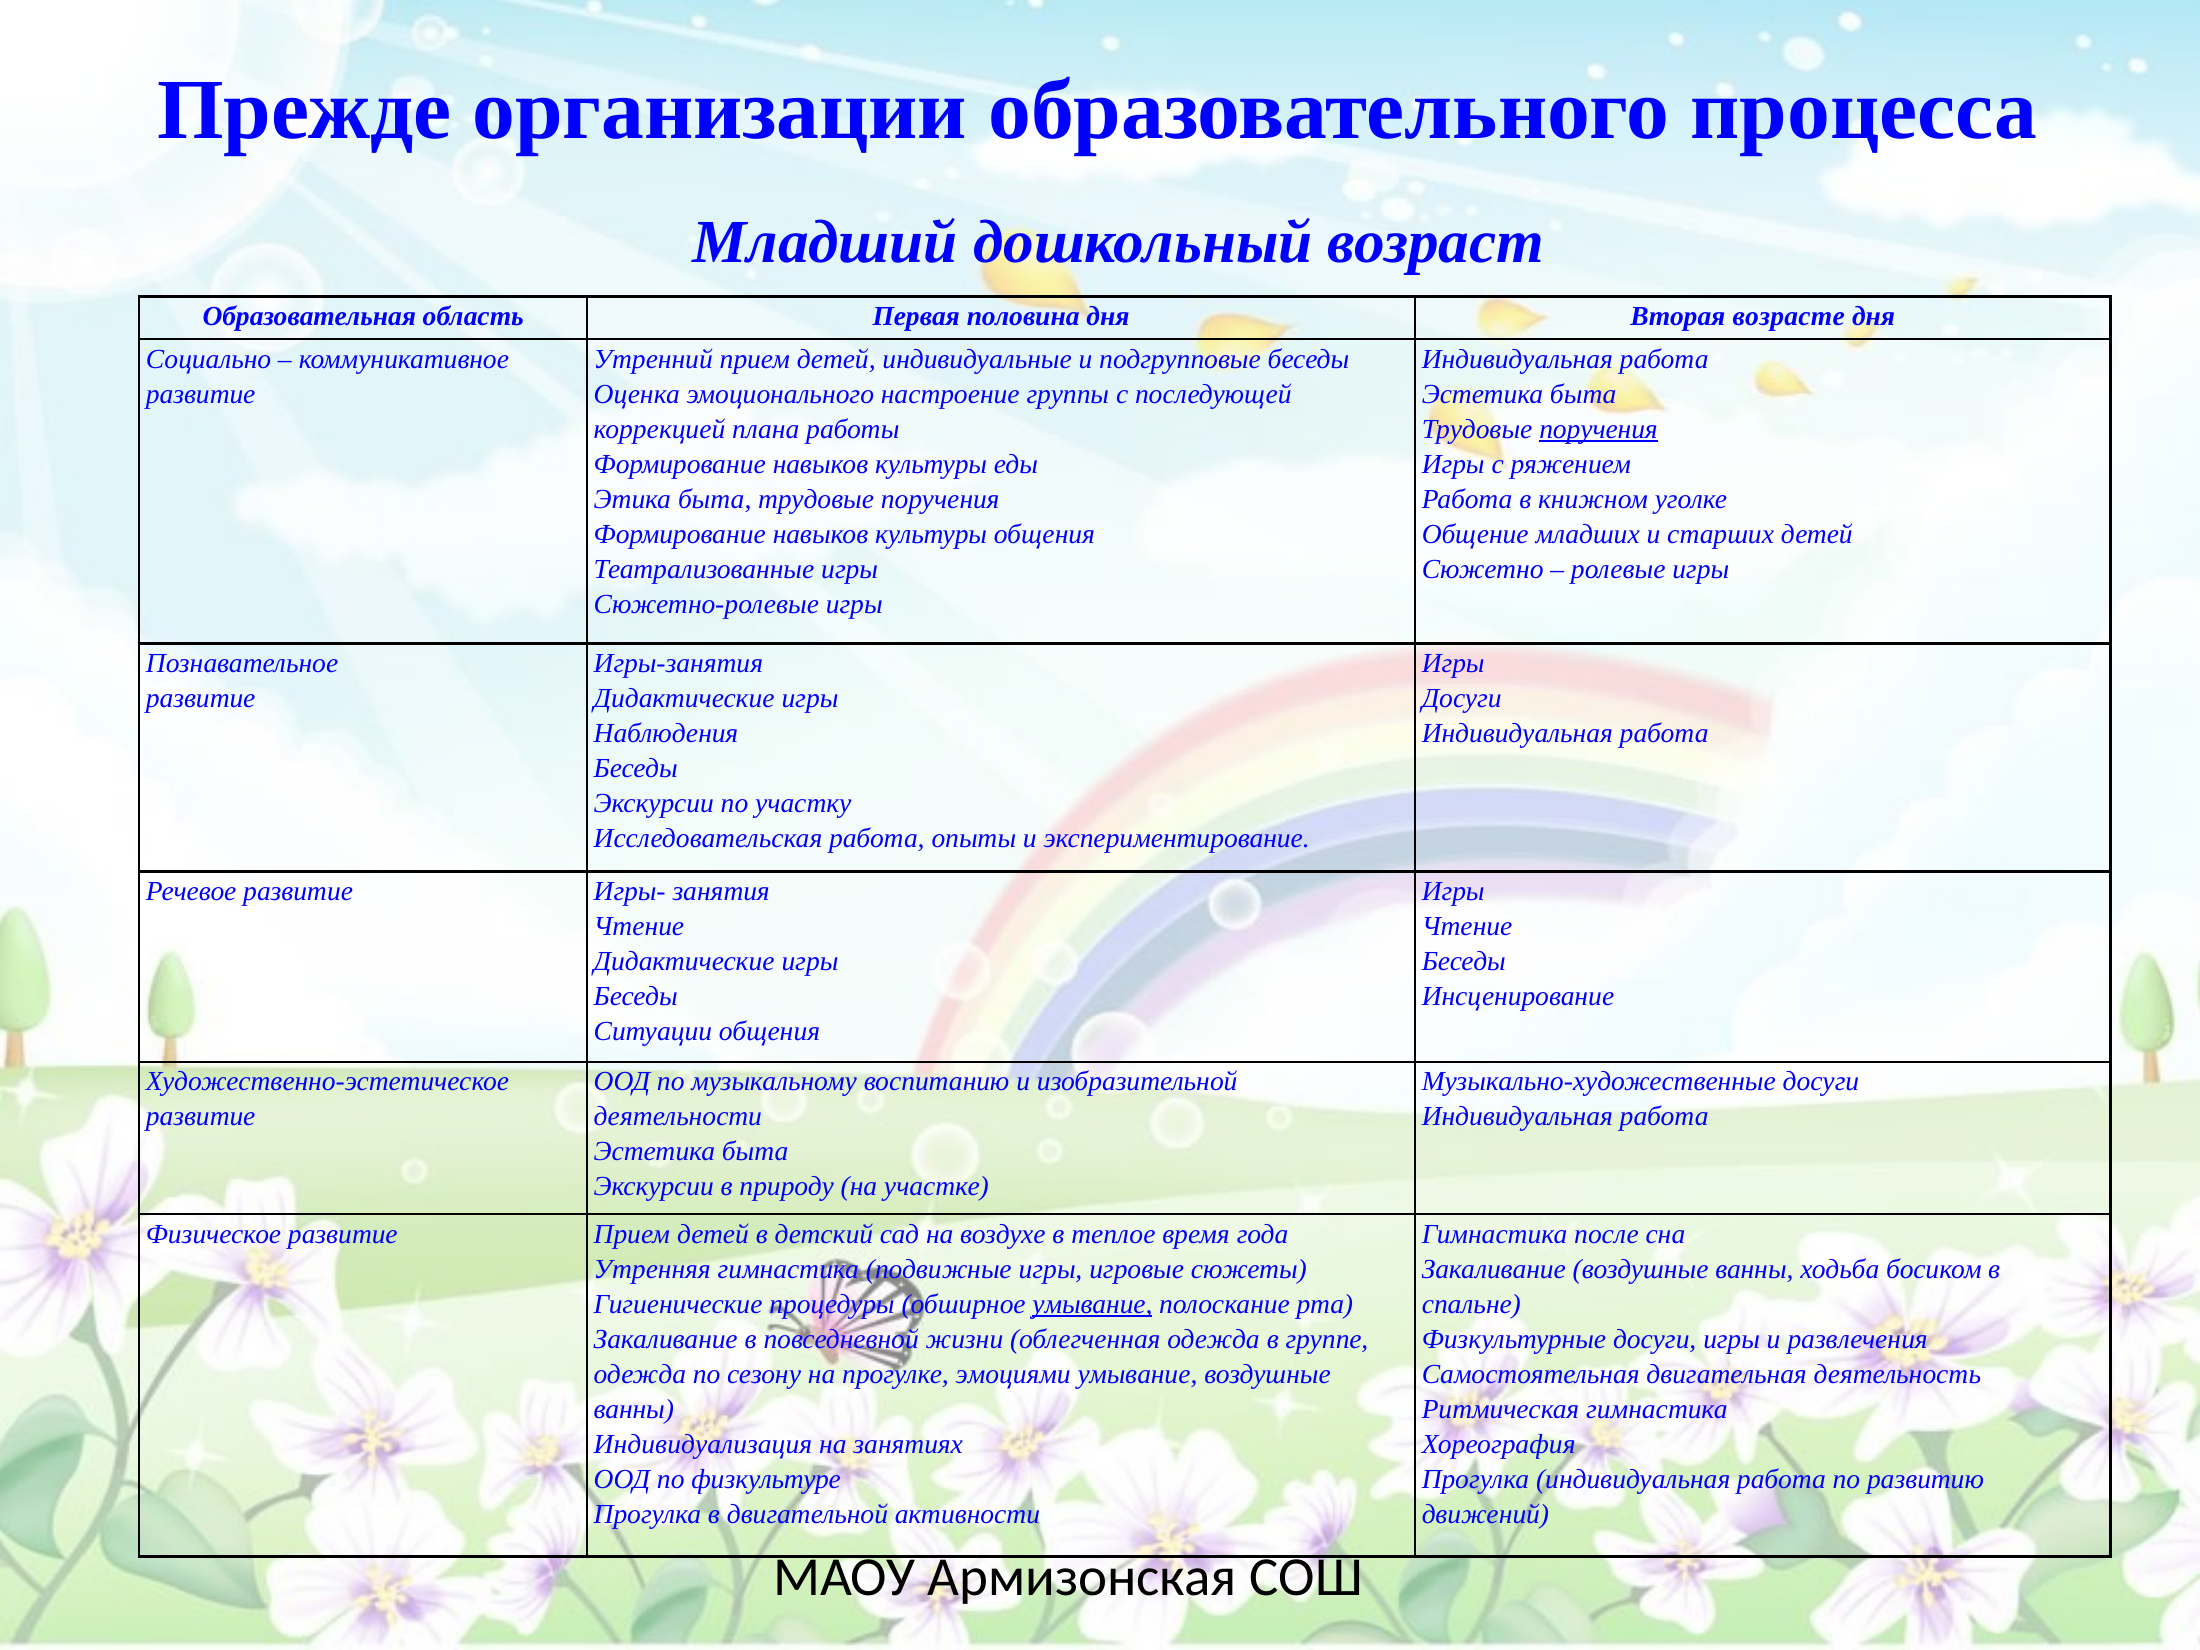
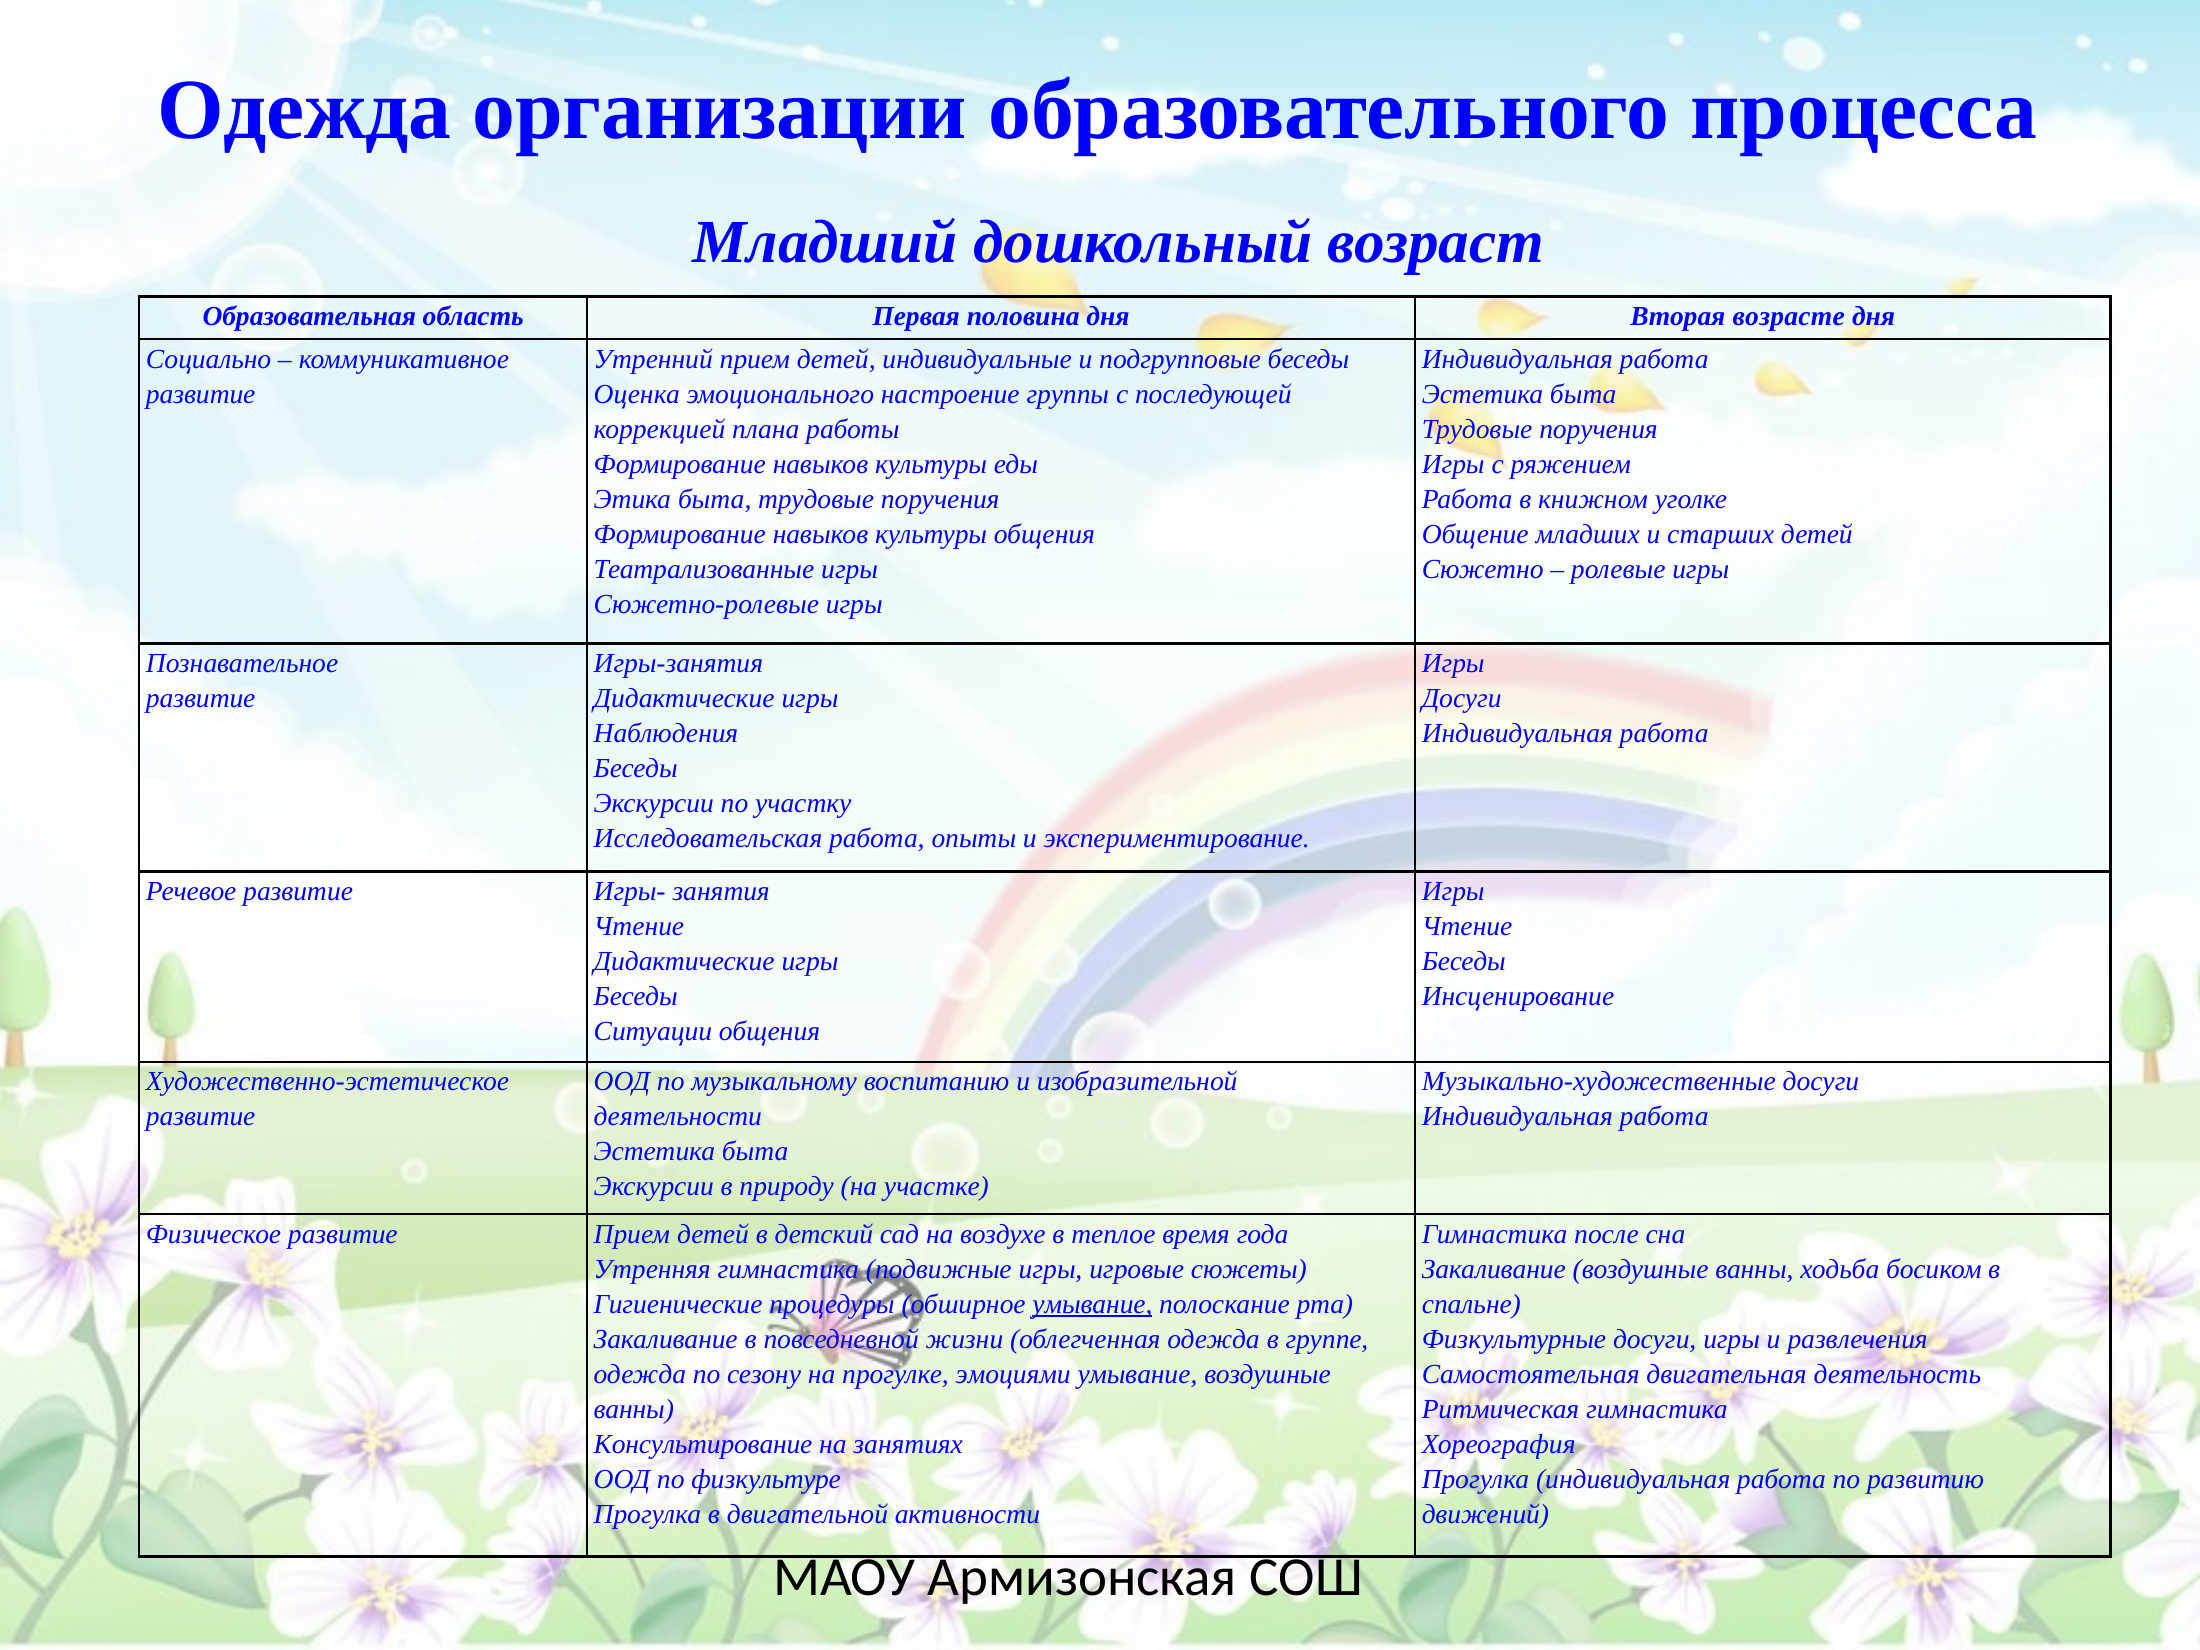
Прежде: Прежде -> Одежда (304, 111)
поручения underline: present -> none (1599, 429)
Индивидуализация: Индивидуализация -> Консультирование (703, 1444)
